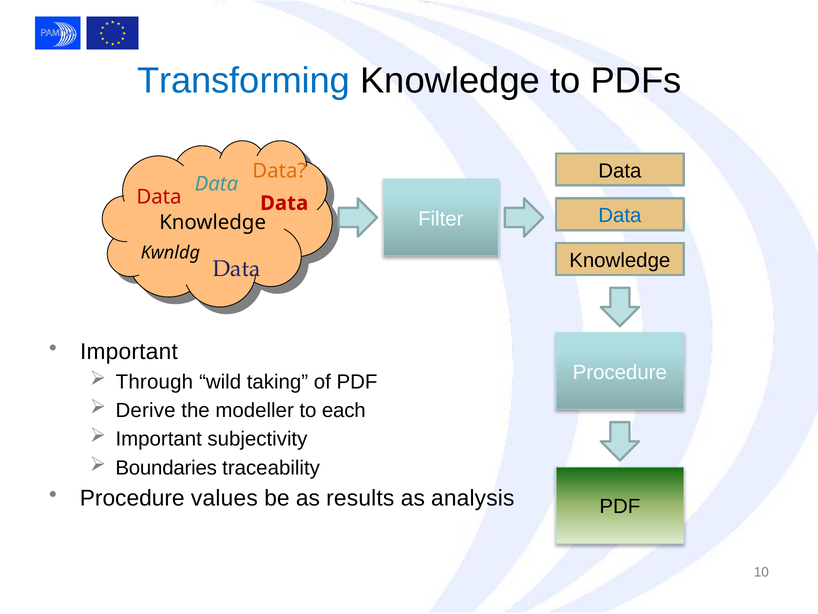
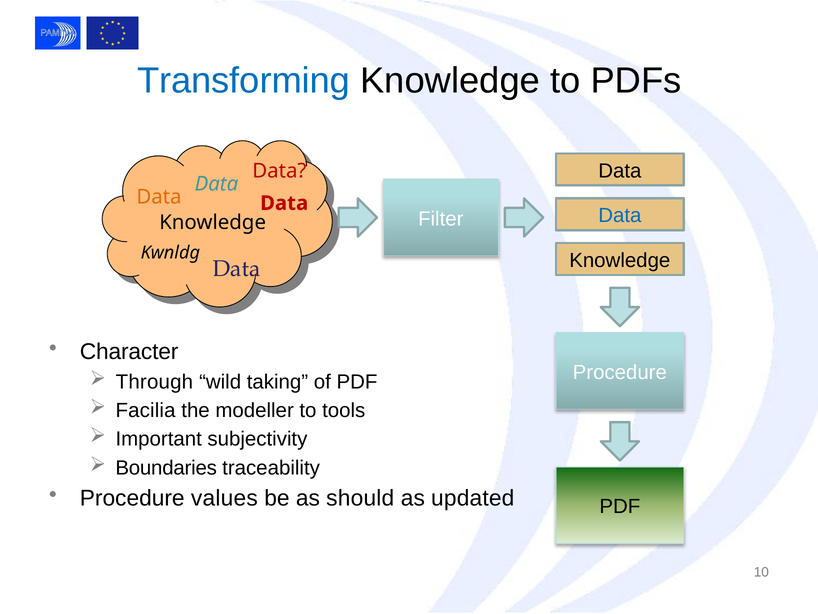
Data colour: orange -> red (279, 171)
Data colour: red -> orange (159, 197)
Important: Important -> Character (129, 352)
Derive: Derive -> Facilia (146, 410)
each: each -> tools (344, 410)
results: results -> should (360, 498)
analysis: analysis -> updated (473, 498)
